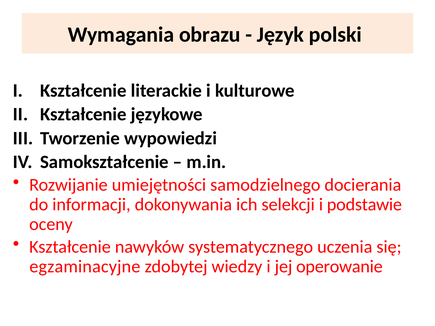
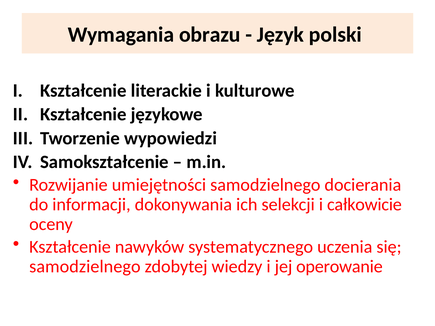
podstawie: podstawie -> całkowicie (364, 205)
egzaminacyjne: egzaminacyjne -> samodzielnego (85, 267)
